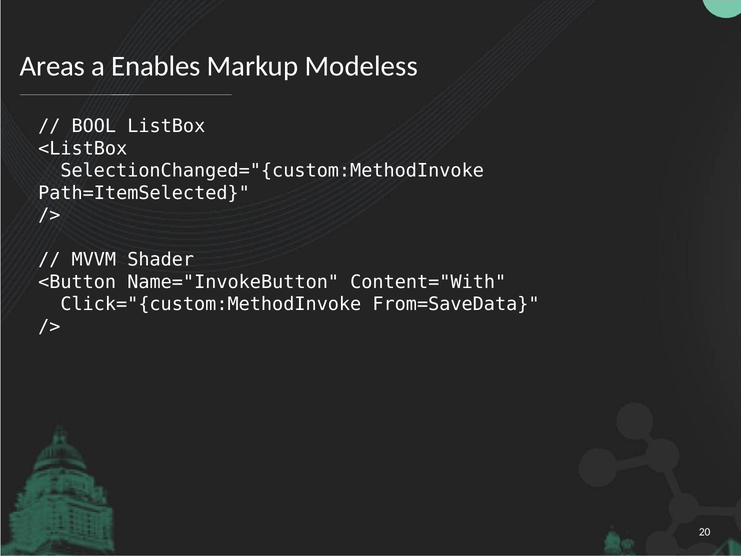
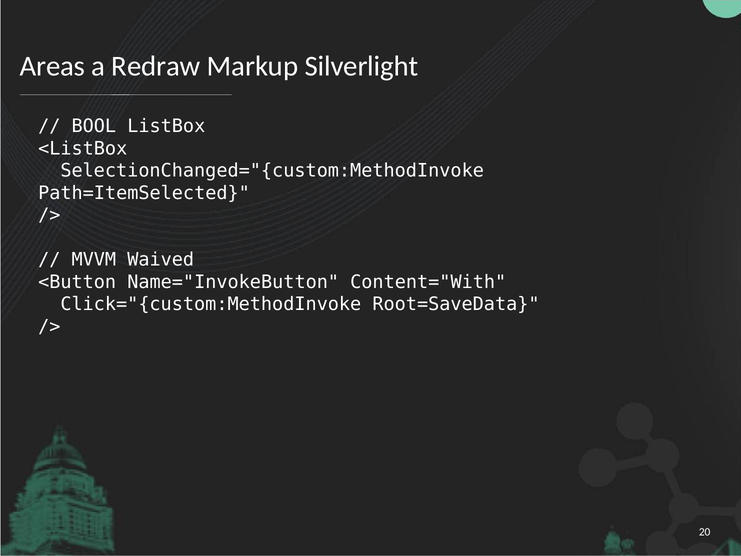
Enables: Enables -> Redraw (156, 66)
Modeless: Modeless -> Silverlight (361, 66)
Shader: Shader -> Waived (161, 260)
From=SaveData: From=SaveData -> Root=SaveData (456, 304)
